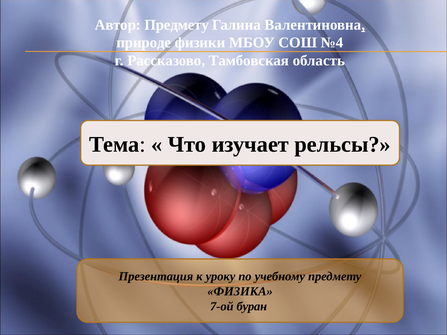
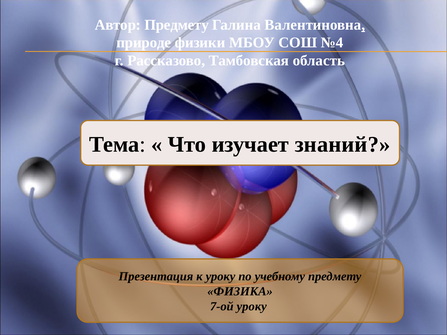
рельсы: рельсы -> знаний (343, 144)
7-ой буран: буран -> уроку (252, 307)
